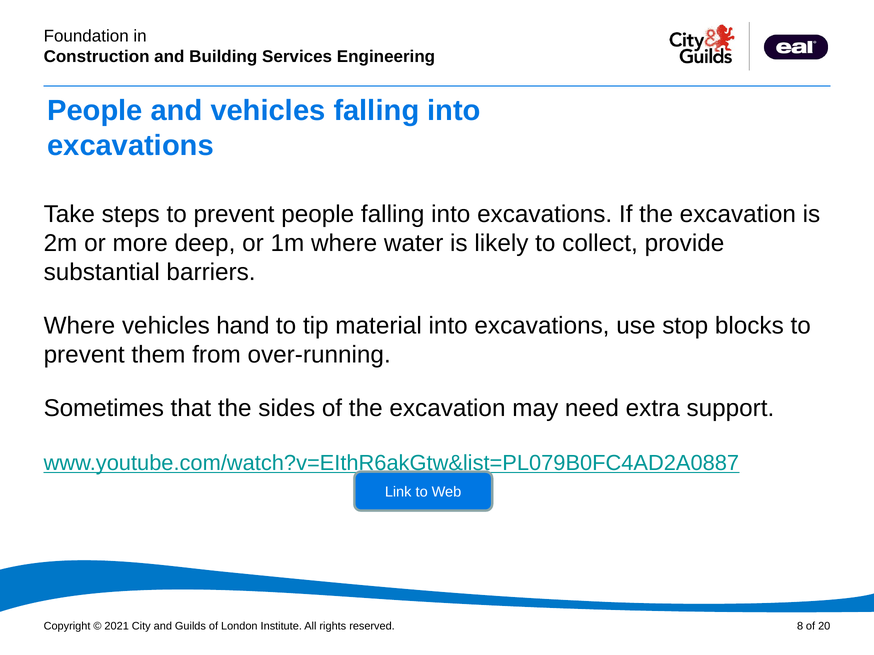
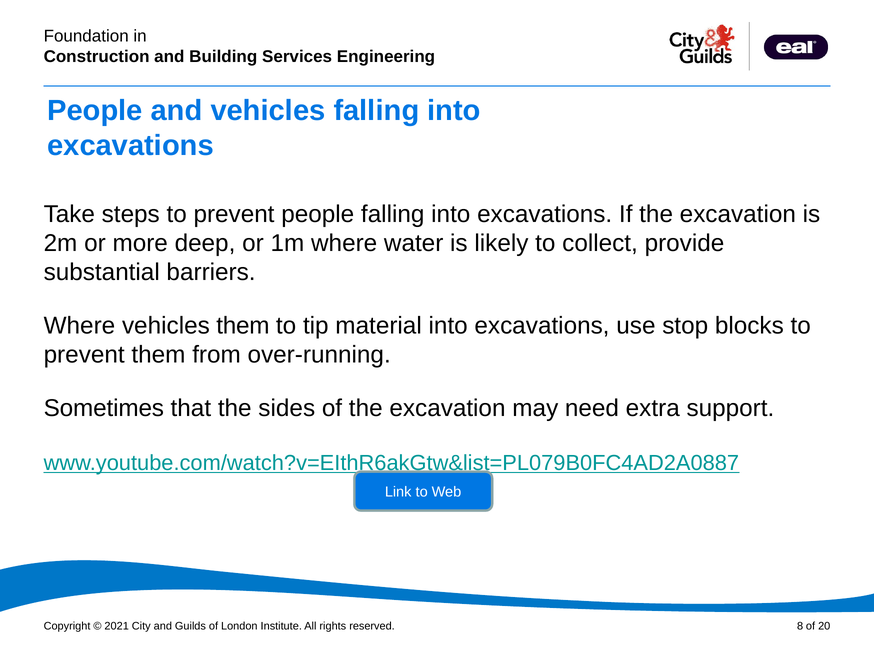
vehicles hand: hand -> them (243, 326)
